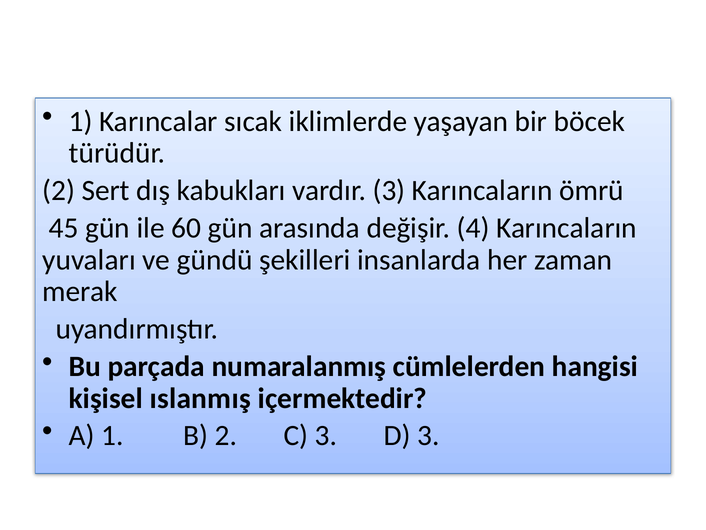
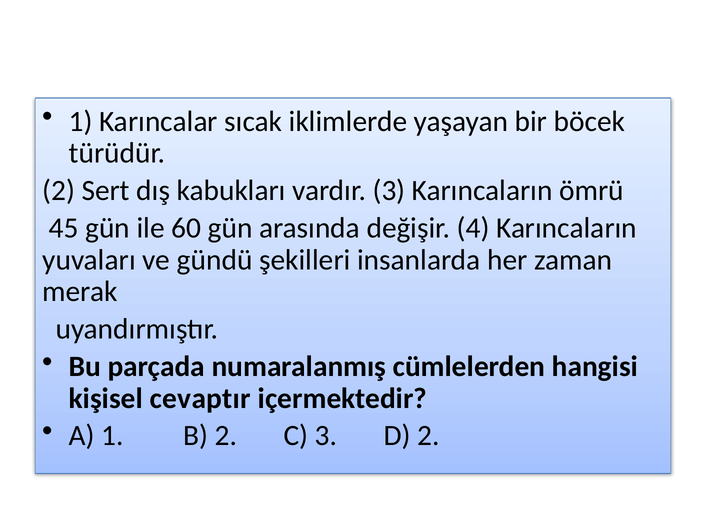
ıslanmış: ıslanmış -> cevaptır (200, 398)
D 3: 3 -> 2 (428, 435)
